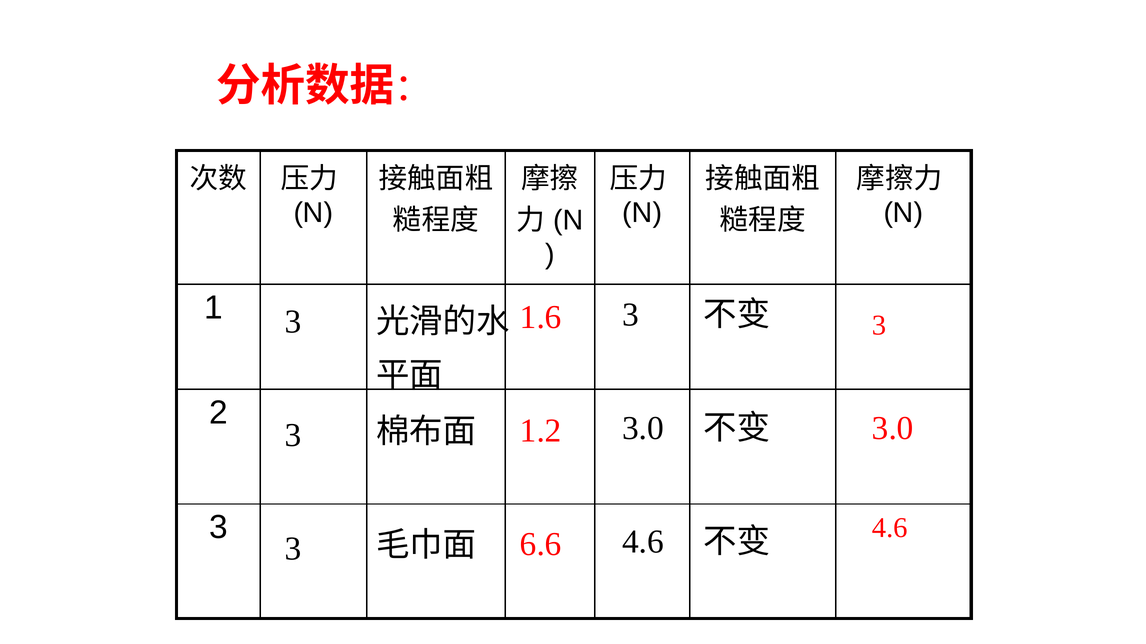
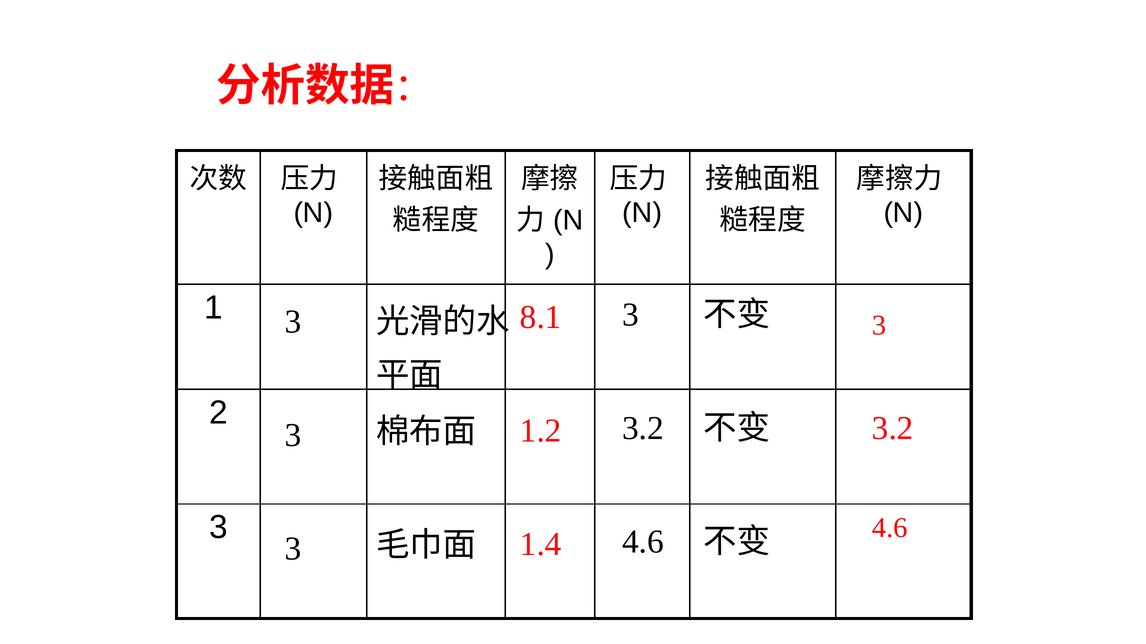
1.6: 1.6 -> 8.1 (541, 317)
3.0: 3.0 -> 3.2 (893, 429)
3.0: 3.0 -> 3.2 (643, 429)
6.6: 6.6 -> 1.4 (541, 545)
